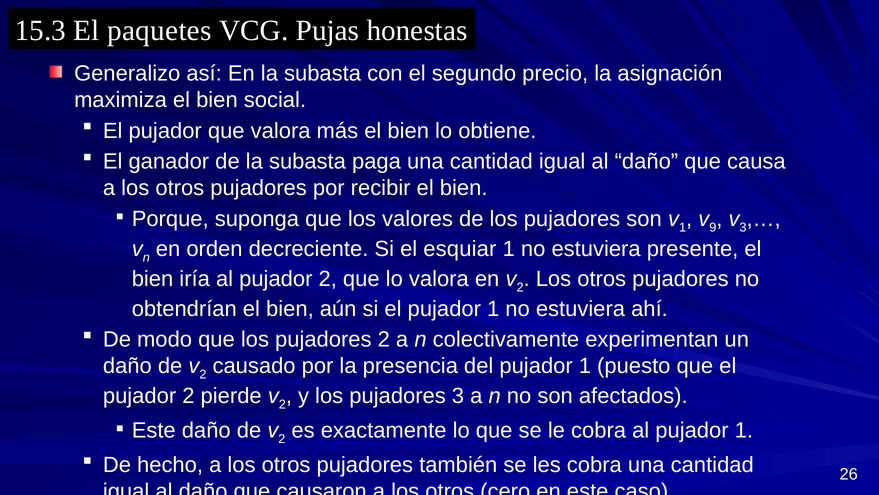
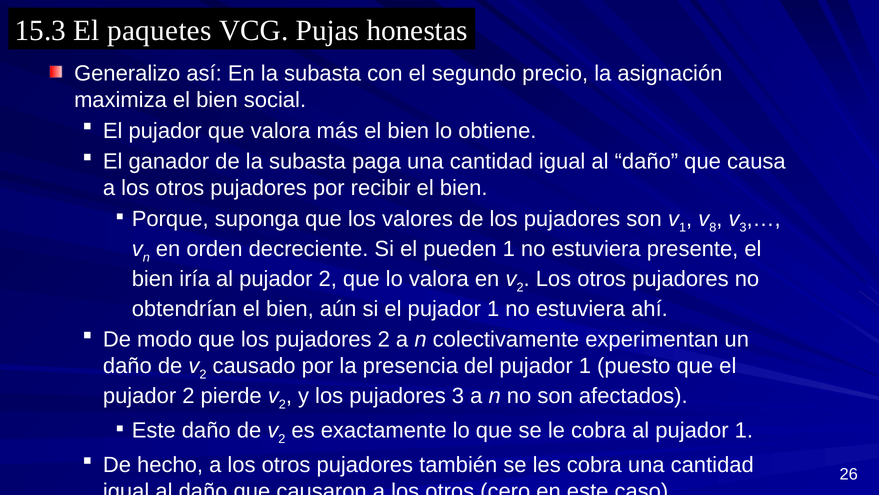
9: 9 -> 8 (713, 227)
esquiar: esquiar -> pueden (460, 249)
